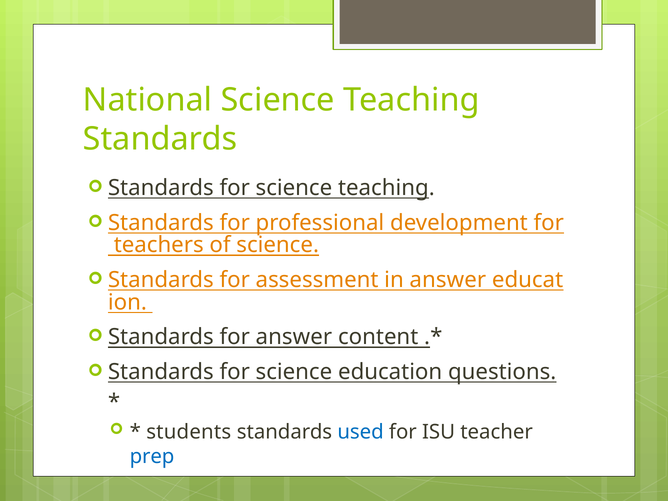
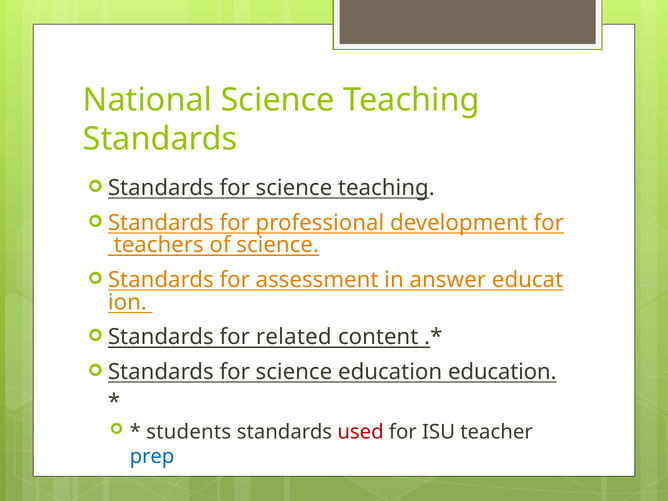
for answer: answer -> related (294, 337)
education questions: questions -> education (502, 372)
used colour: blue -> red (361, 432)
